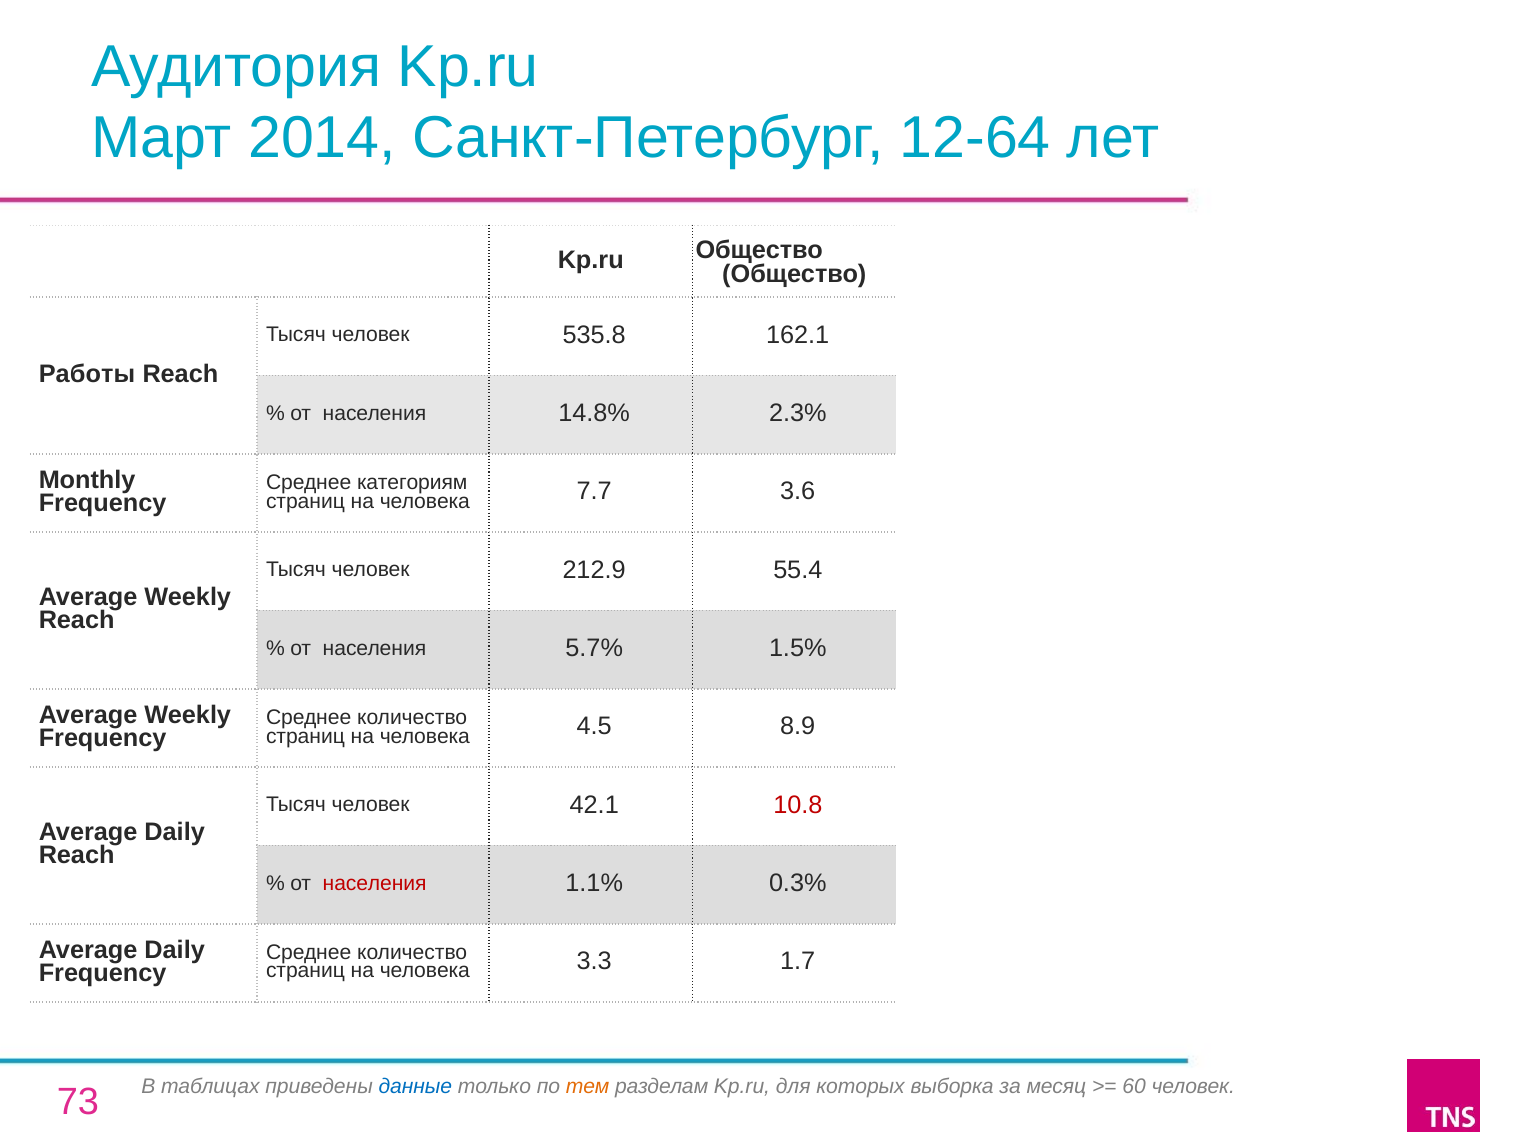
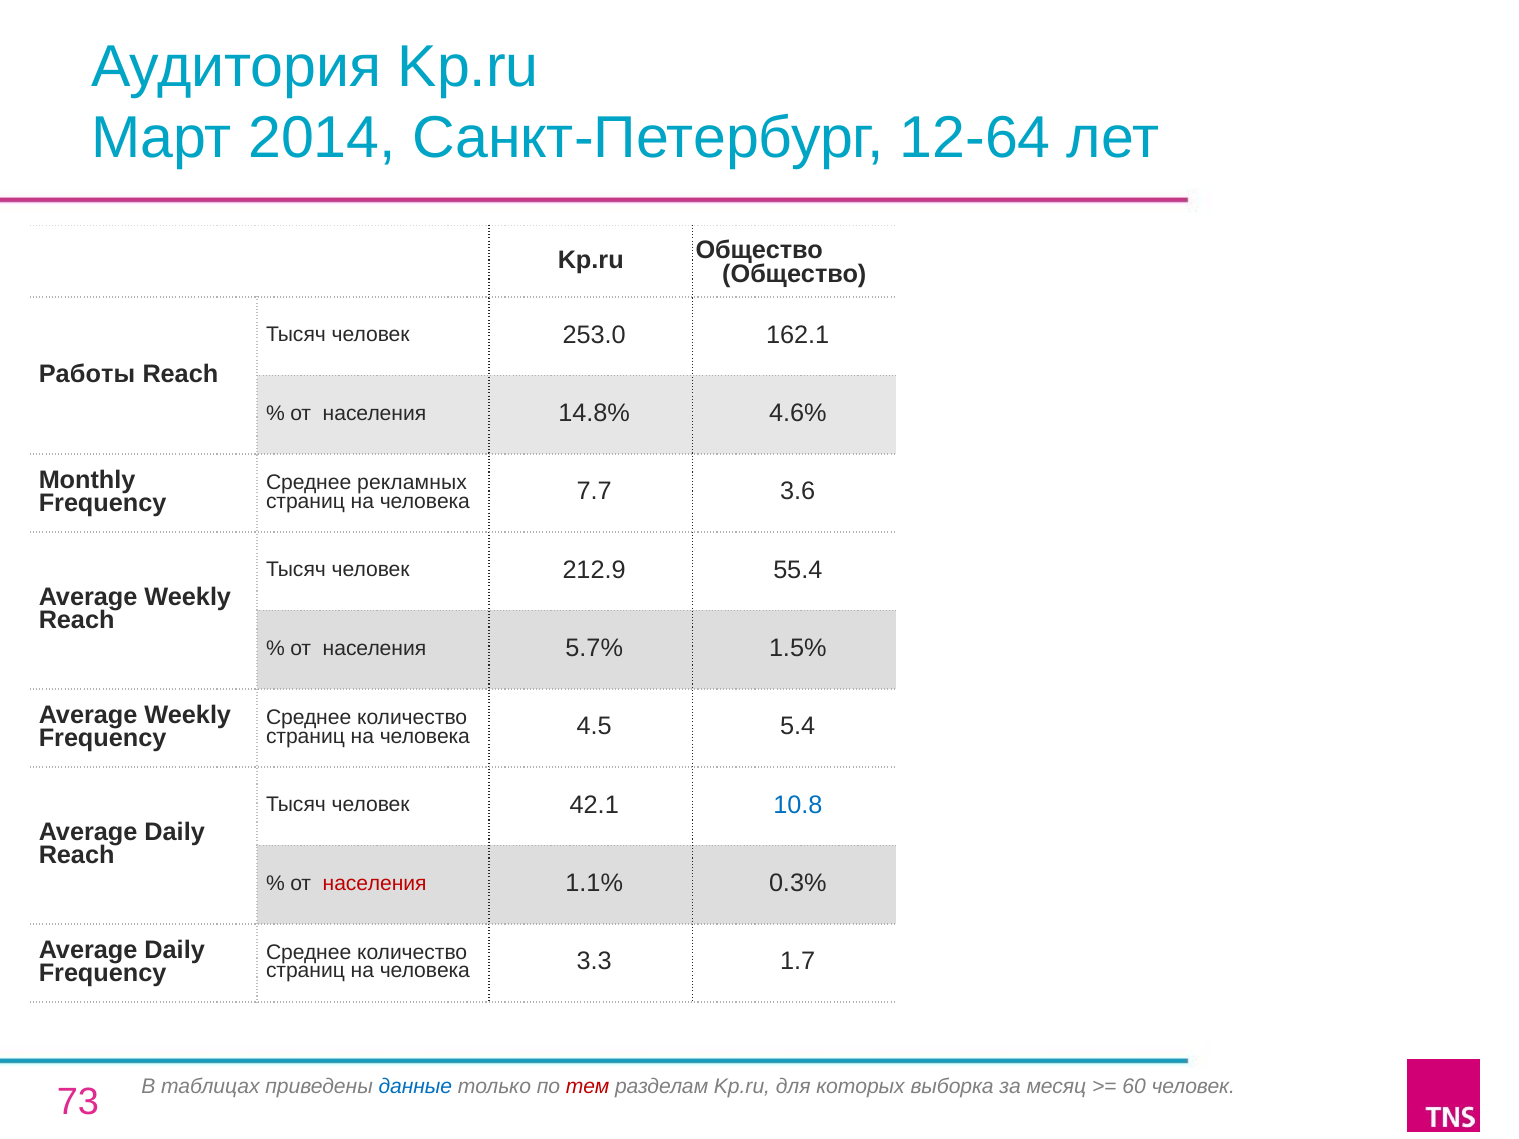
535.8: 535.8 -> 253.0 (594, 335)
2.3%: 2.3% -> 4.6% (798, 413)
категориям: категориям -> рекламных (412, 482)
8.9: 8.9 -> 5.4 (798, 727)
10.8 colour: red -> blue (798, 805)
тем colour: orange -> red (588, 1087)
